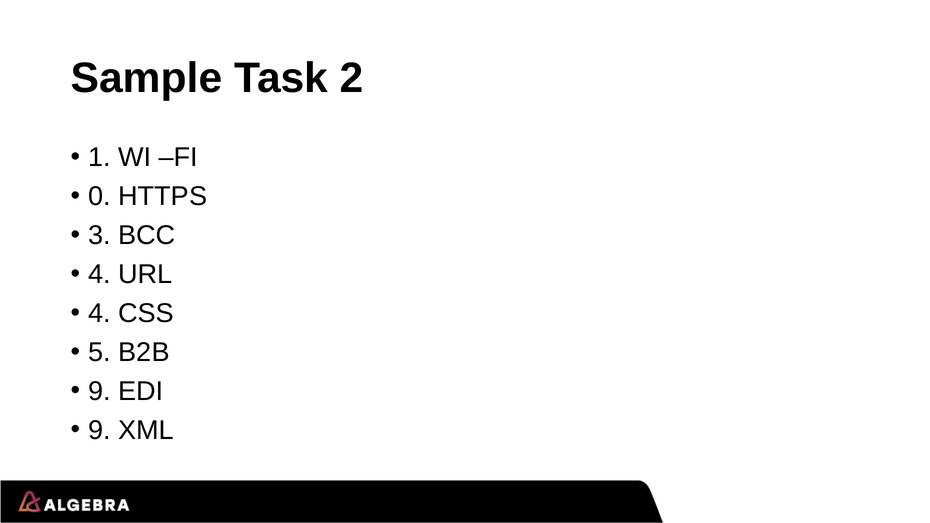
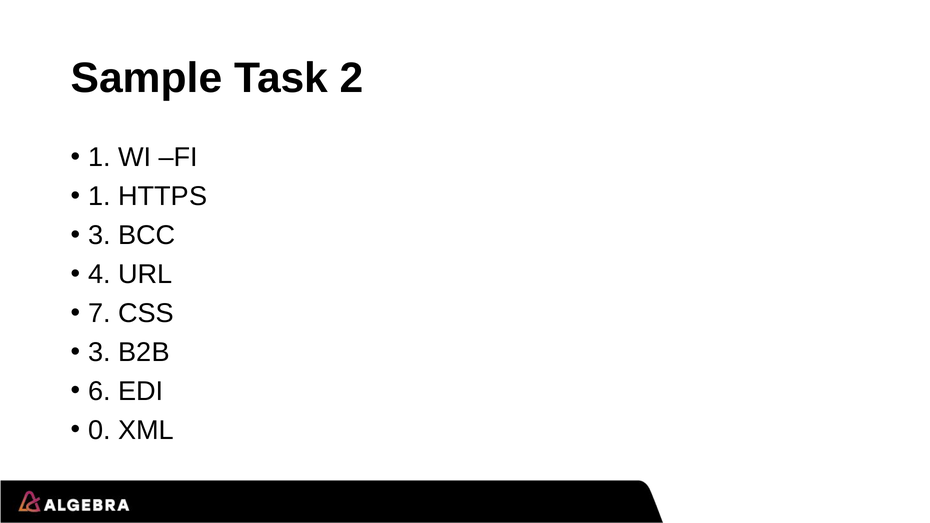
0: 0 -> 1 (100, 196)
4: 4 -> 7 (100, 313)
5: 5 -> 3 (100, 352)
9: 9 -> 6 (100, 391)
9: 9 -> 0 (100, 430)
